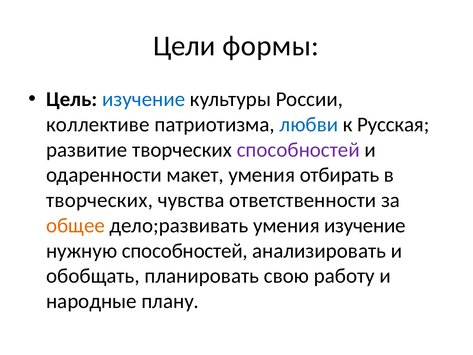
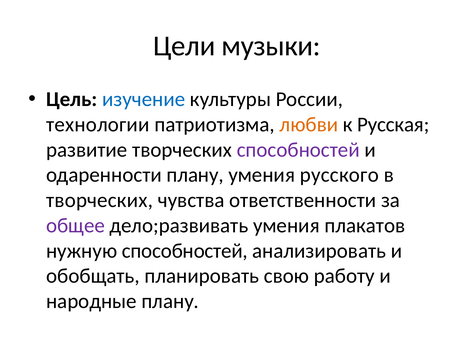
формы: формы -> музыки (271, 46)
коллективе: коллективе -> технологии (98, 124)
любви colour: blue -> orange (309, 124)
одаренности макет: макет -> плану (195, 175)
отбирать: отбирать -> русского (339, 175)
общее colour: orange -> purple (76, 225)
умения изучение: изучение -> плакатов (365, 225)
